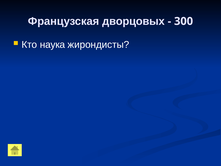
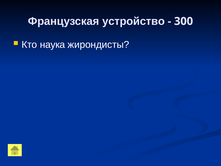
дворцовых: дворцовых -> устройство (134, 21)
